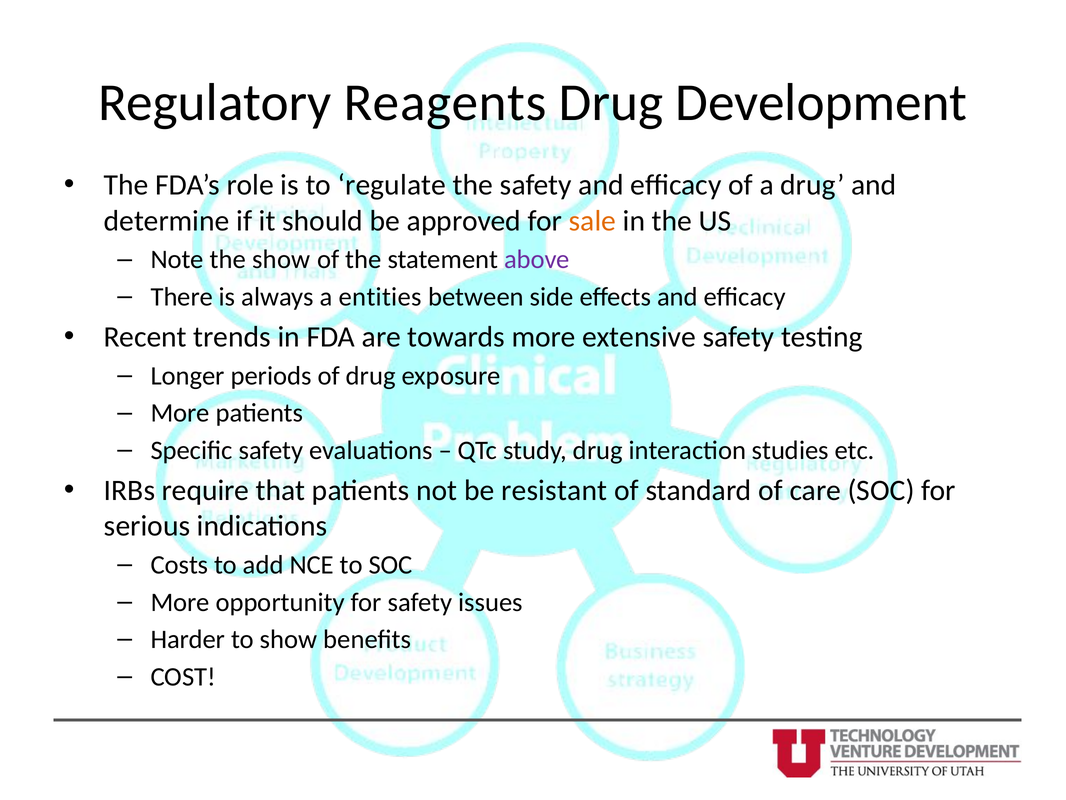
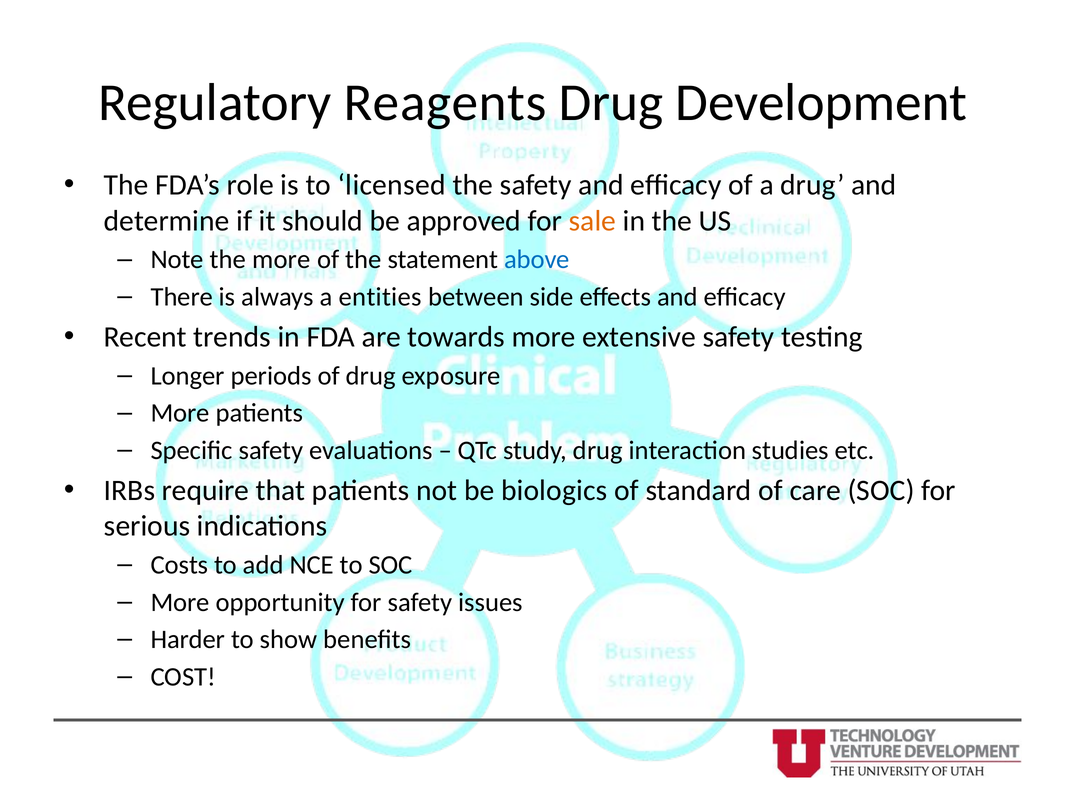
regulate: regulate -> licensed (392, 185)
the show: show -> more (281, 260)
above colour: purple -> blue (537, 260)
resistant: resistant -> biologics (554, 490)
